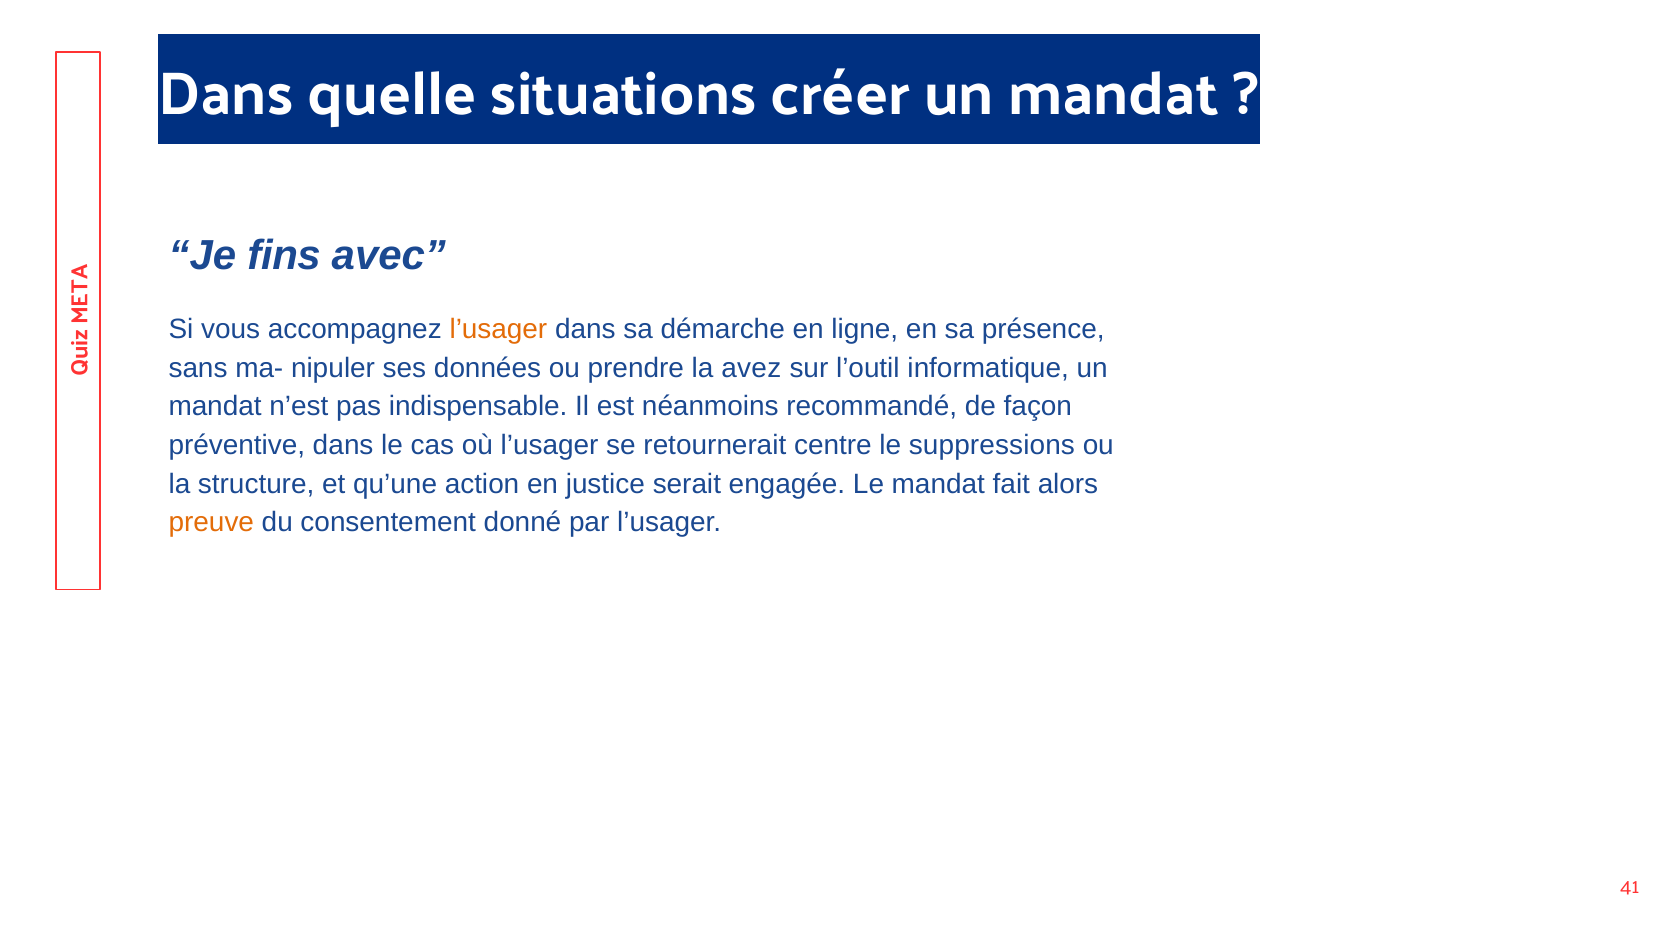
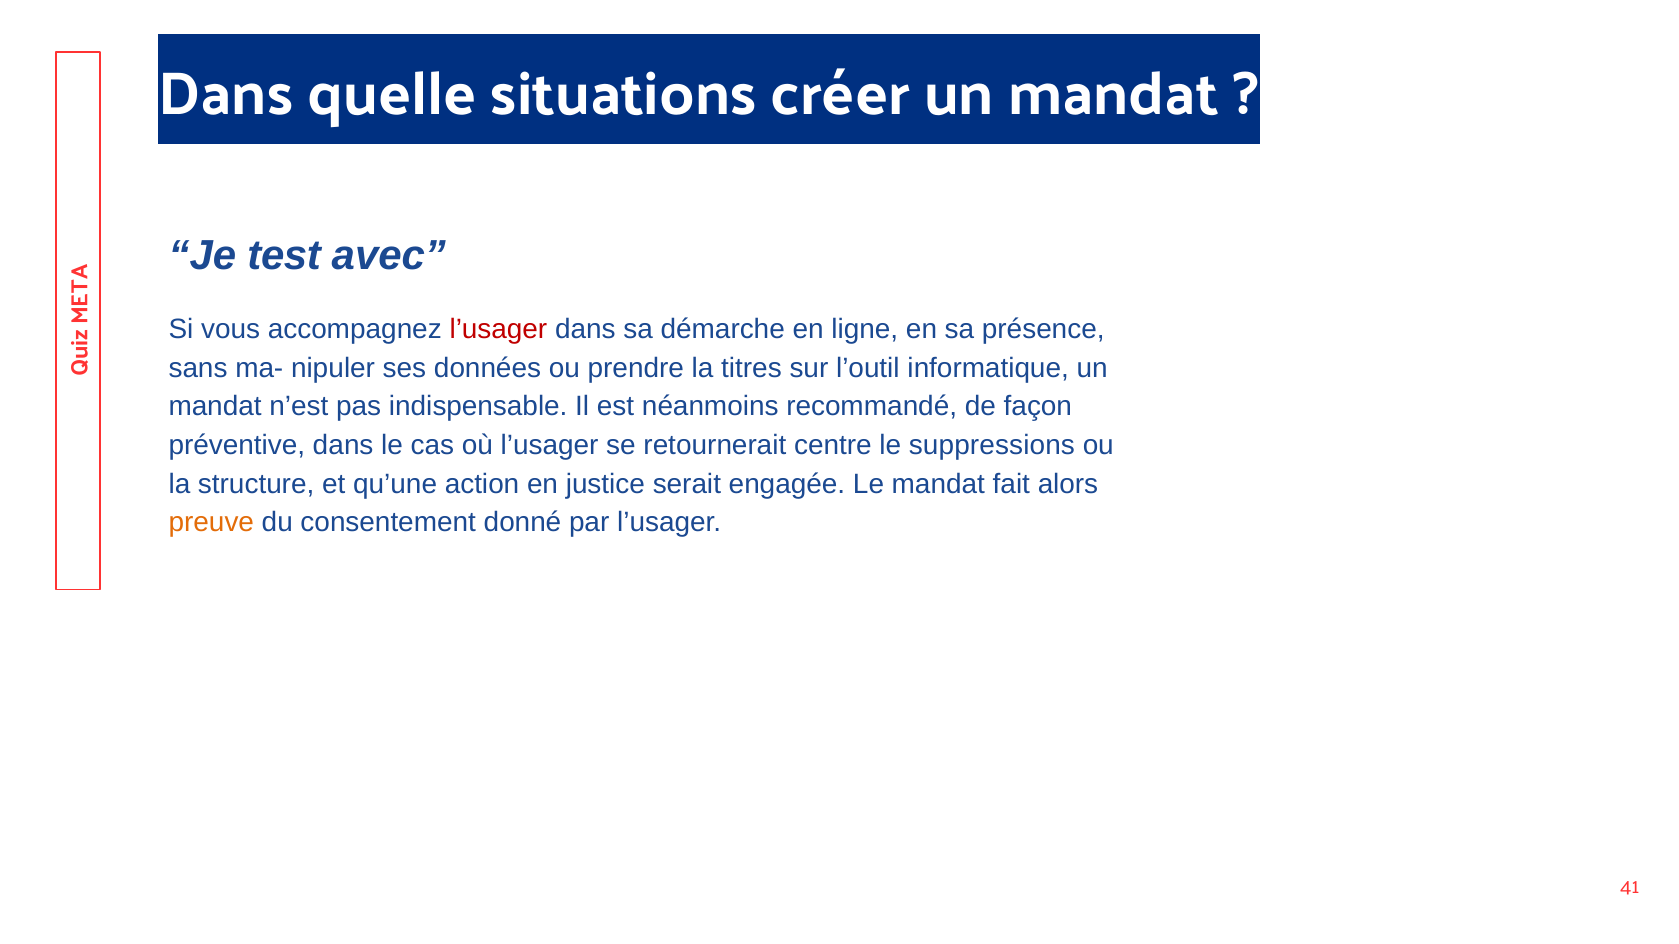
fins: fins -> test (284, 256)
l’usager colour: orange -> red (498, 330)
avez: avez -> titres (751, 368)
